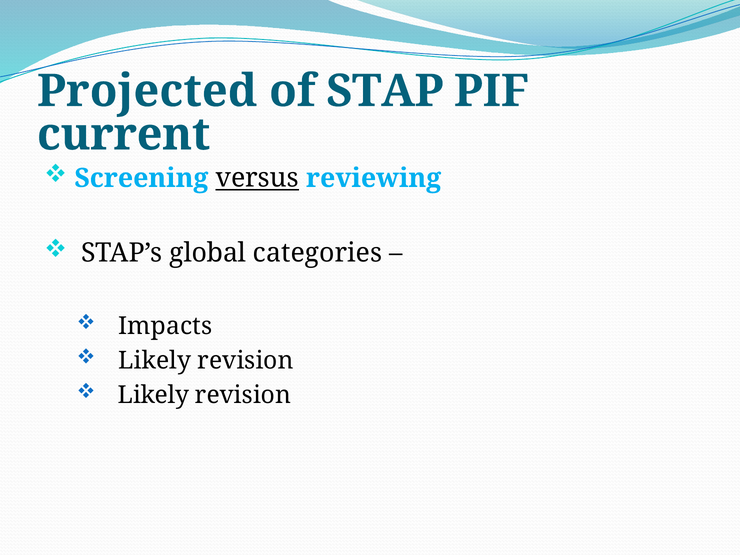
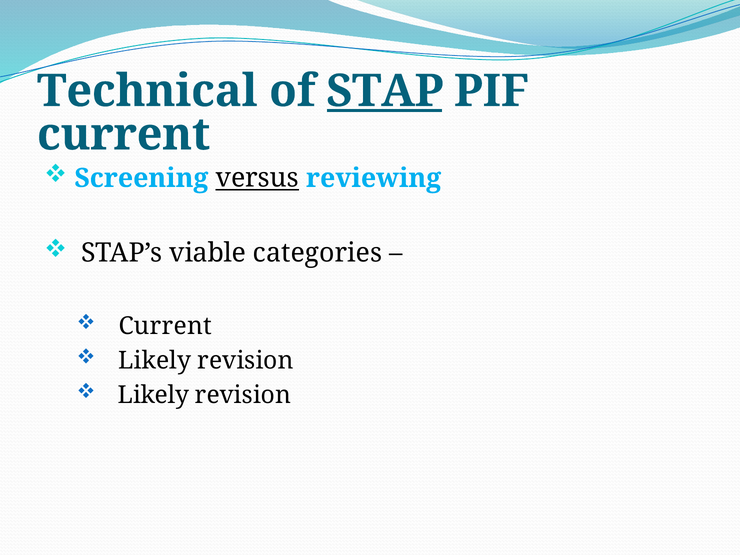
Projected: Projected -> Technical (147, 91)
STAP underline: none -> present (385, 91)
global: global -> viable (208, 253)
Impacts: Impacts -> Current (165, 326)
